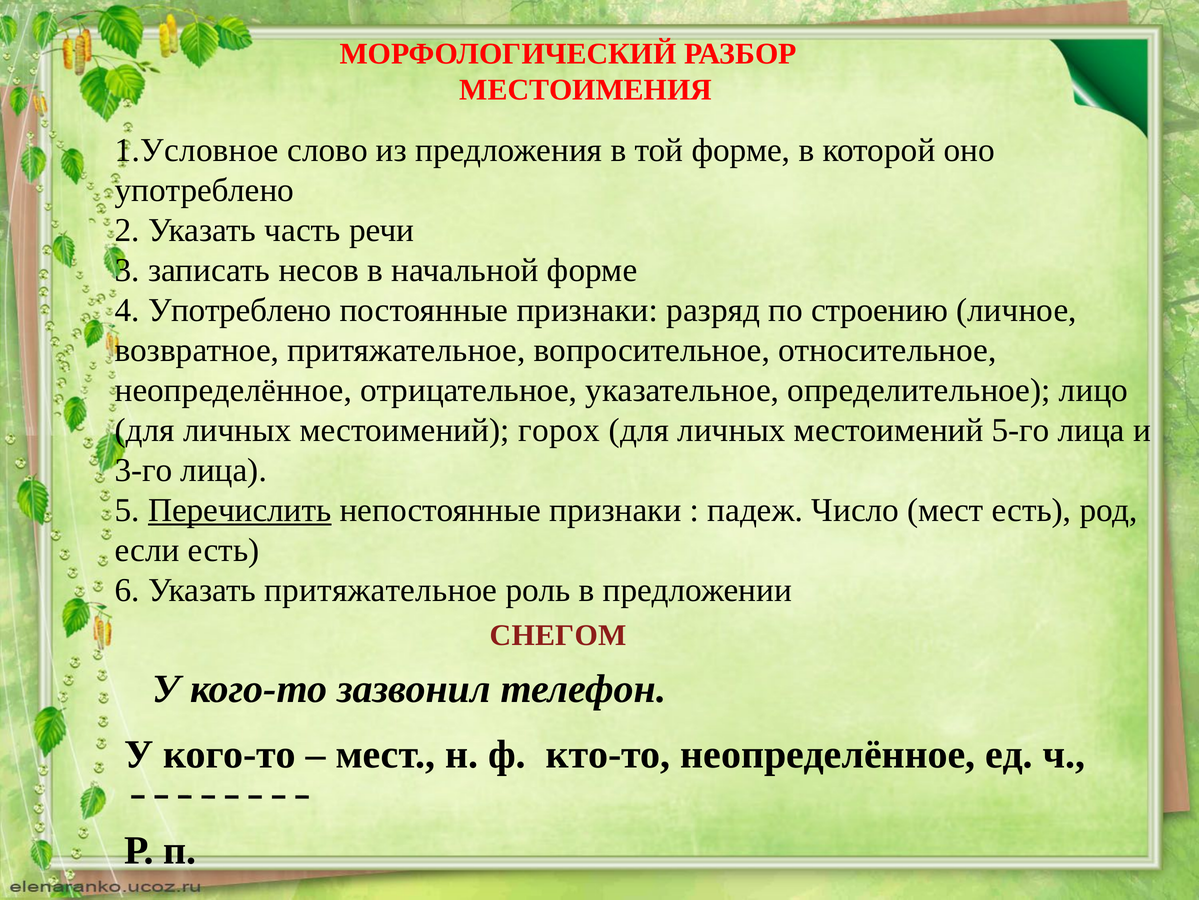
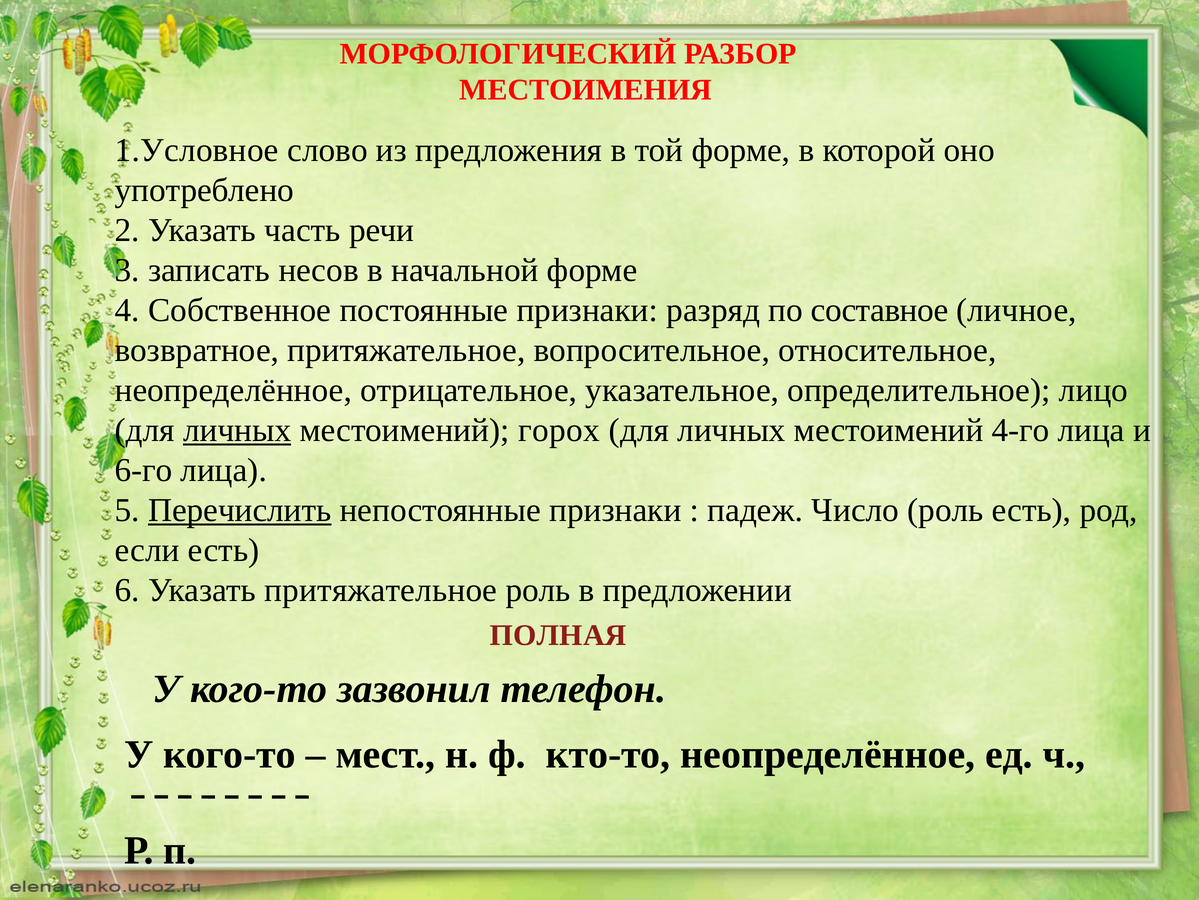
4 Употреблено: Употреблено -> Собственное (240, 310)
строению: строению -> составное (880, 310)
личных underline: none -> present (237, 430)
5-го: 5-го -> 4-го (1021, 430)
3-го: 3-го -> 6-го (144, 470)
Число мест: мест -> роль (945, 510)
СНЕГОМ: СНЕГОМ -> ПОЛНАЯ (558, 635)
